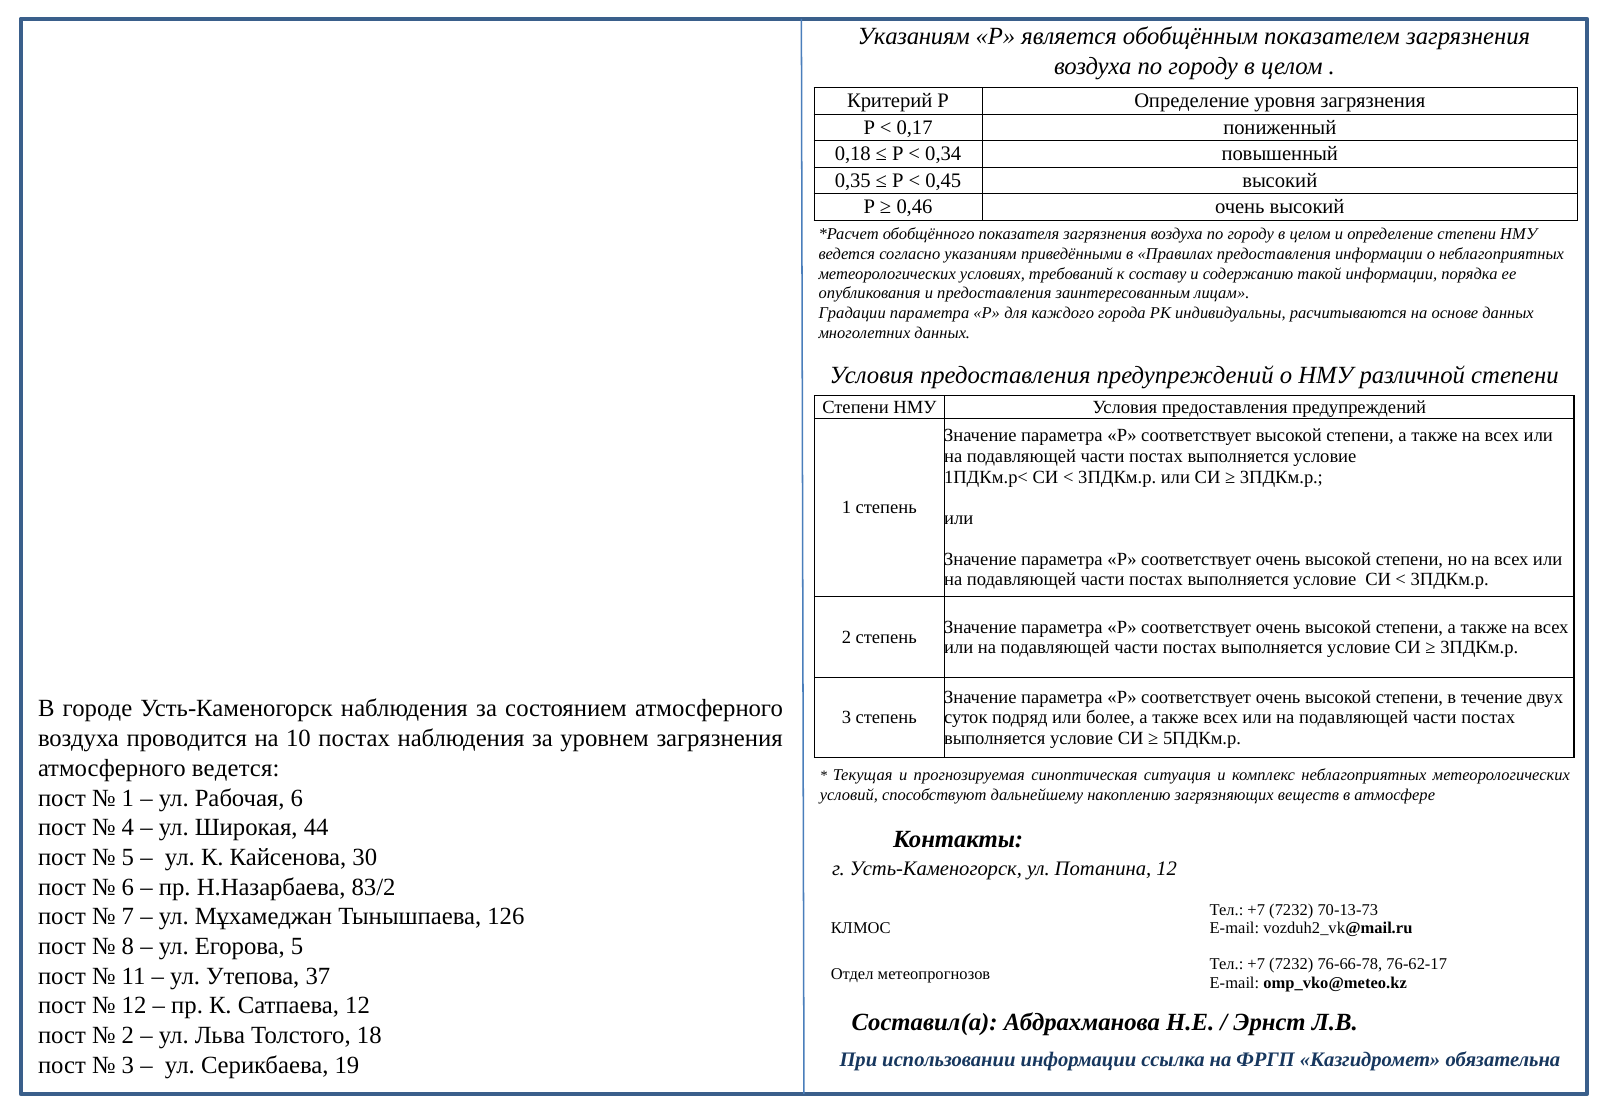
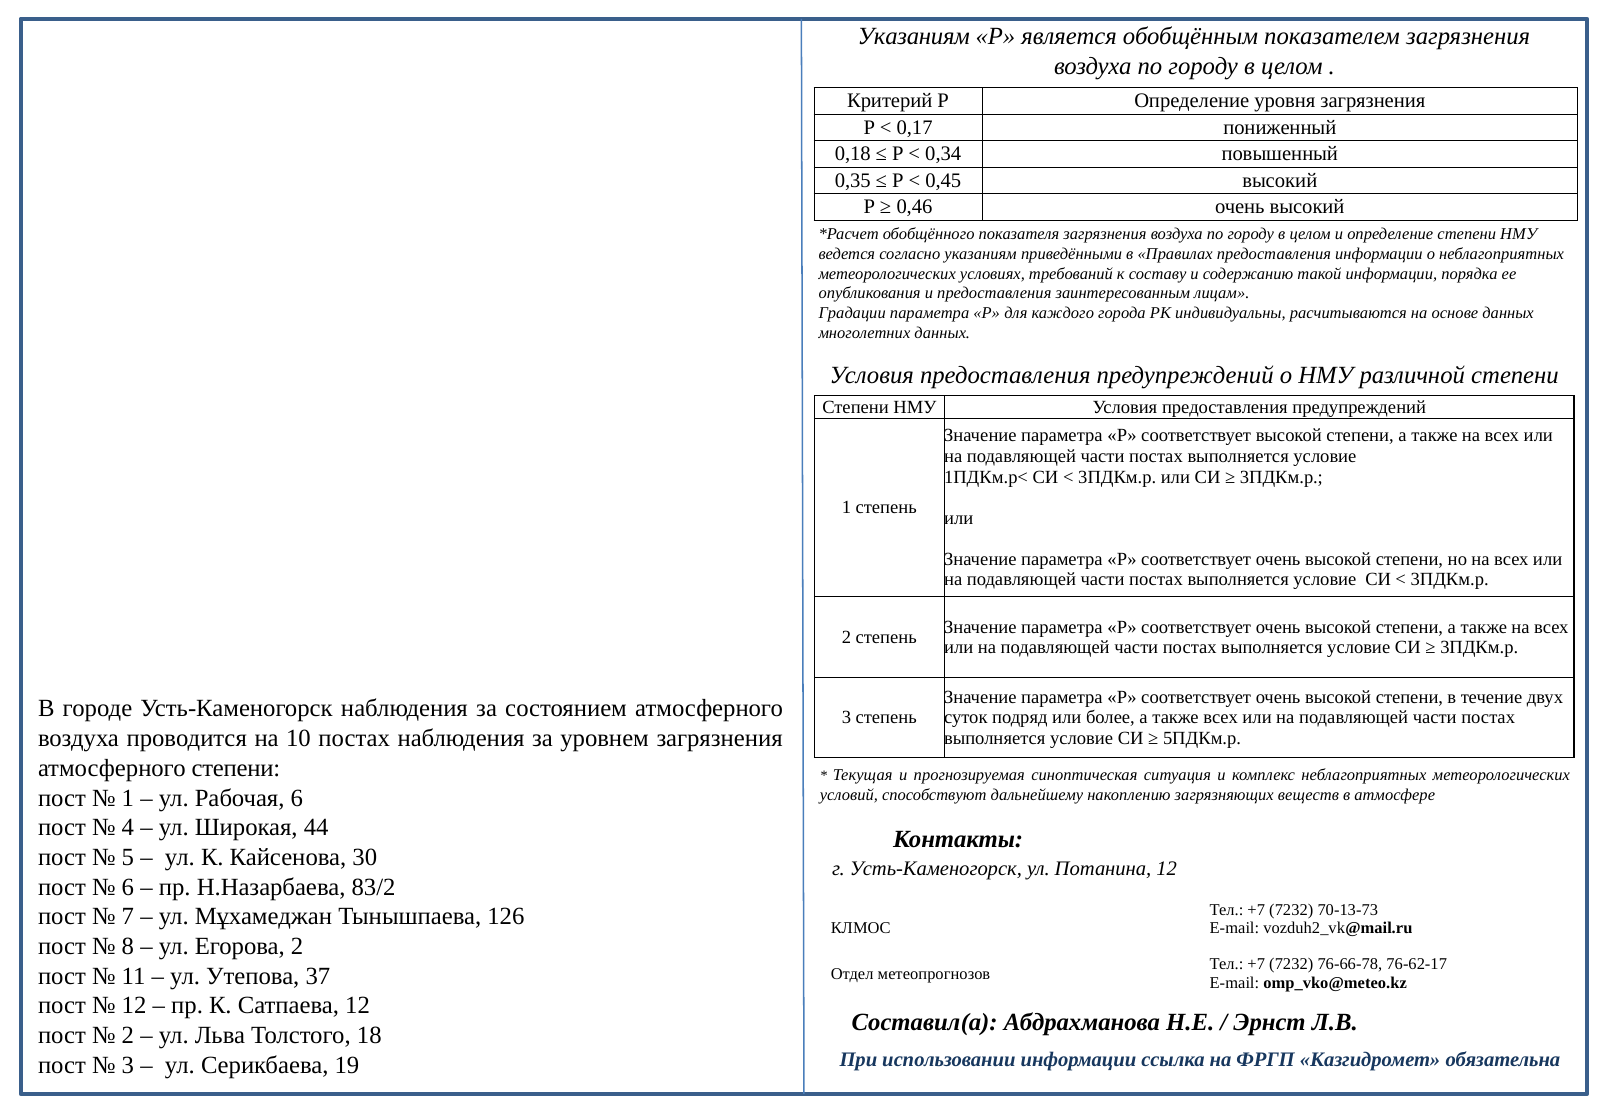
атмосферного ведется: ведется -> степени (236, 768)
Егорова 5: 5 -> 2 (297, 946)
